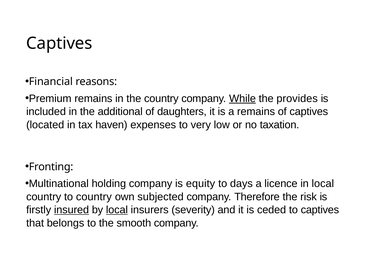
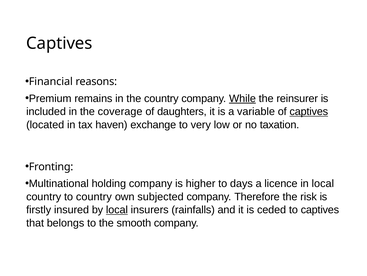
provides: provides -> reinsurer (297, 98)
additional: additional -> coverage (120, 111)
a remains: remains -> variable (256, 111)
captives underline: none -> present (309, 111)
expenses: expenses -> exchange (153, 125)
equity: equity -> higher (201, 183)
insured underline: present -> none (72, 210)
severity: severity -> rainfalls (193, 210)
